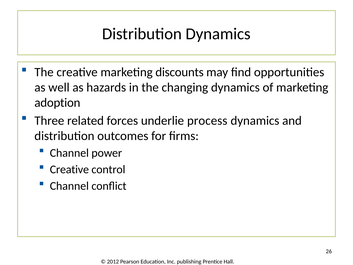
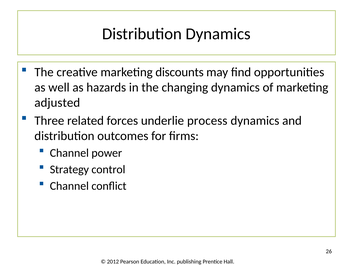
adoption: adoption -> adjusted (57, 103)
Creative: Creative -> Strategy (69, 169)
